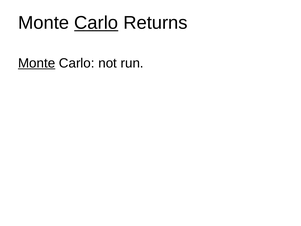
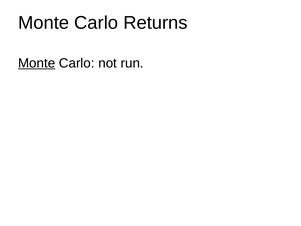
Carlo underline: present -> none (96, 23)
